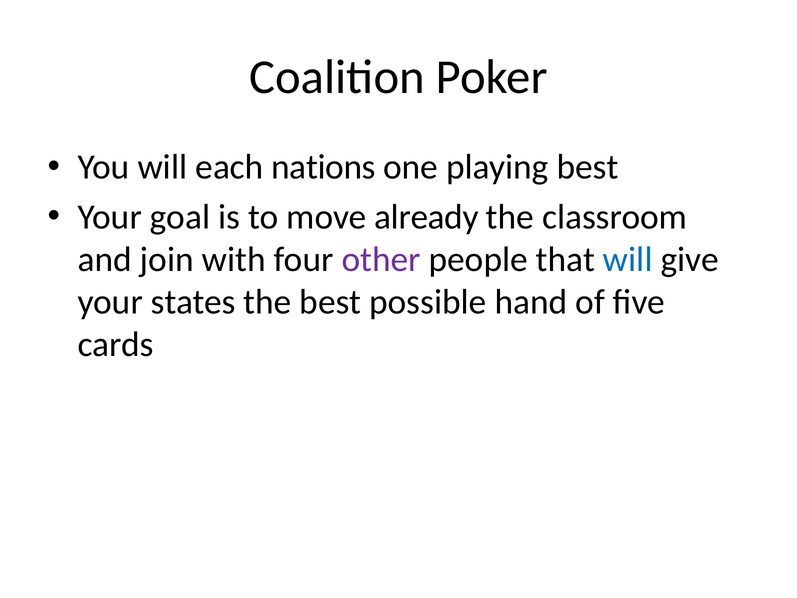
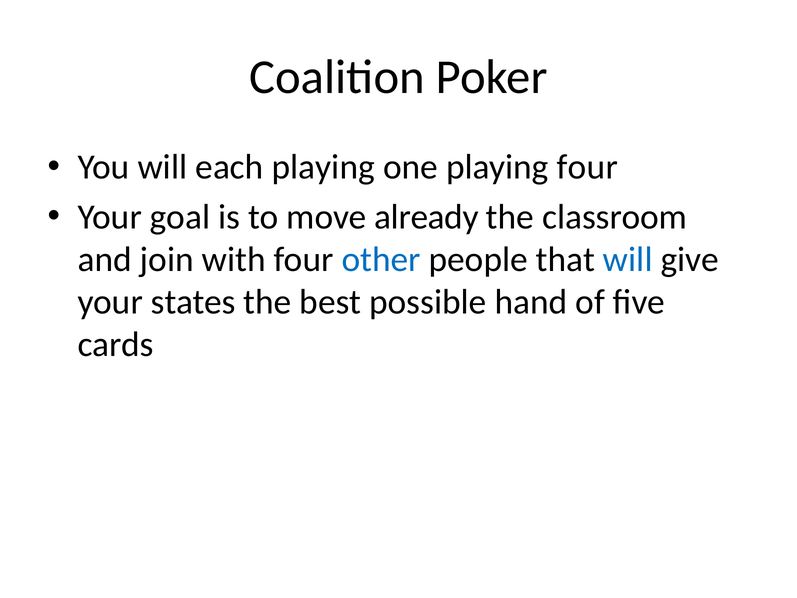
each nations: nations -> playing (323, 167)
playing best: best -> four (587, 167)
other colour: purple -> blue (381, 259)
